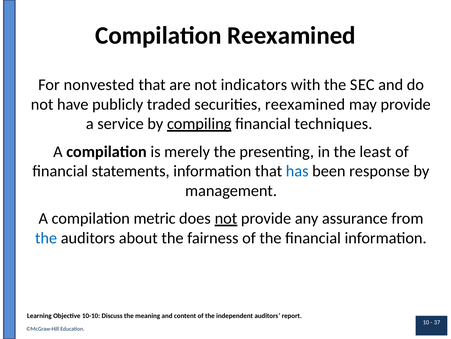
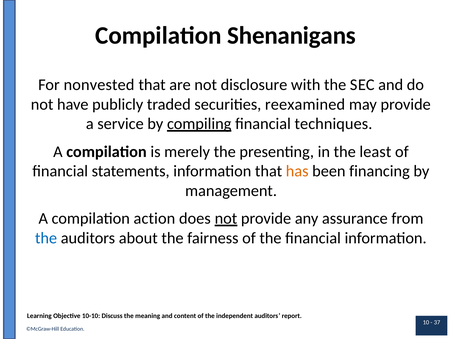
Compilation Reexamined: Reexamined -> Shenanigans (292, 36)
indicators: indicators -> disclosure (254, 85)
has colour: blue -> orange (297, 171)
response: response -> financing (379, 171)
metric: metric -> action (154, 218)
